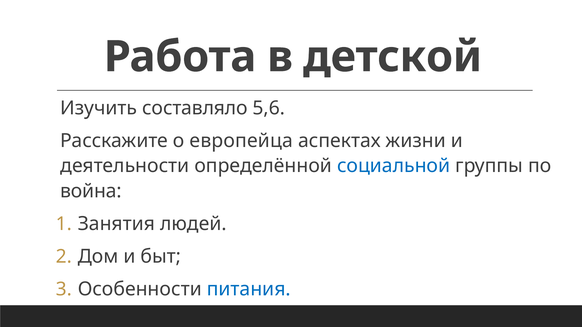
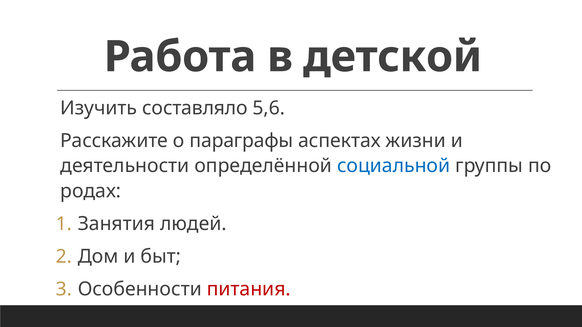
европейца: европейца -> параграфы (241, 141)
война: война -> родах (91, 191)
питания colour: blue -> red (249, 289)
